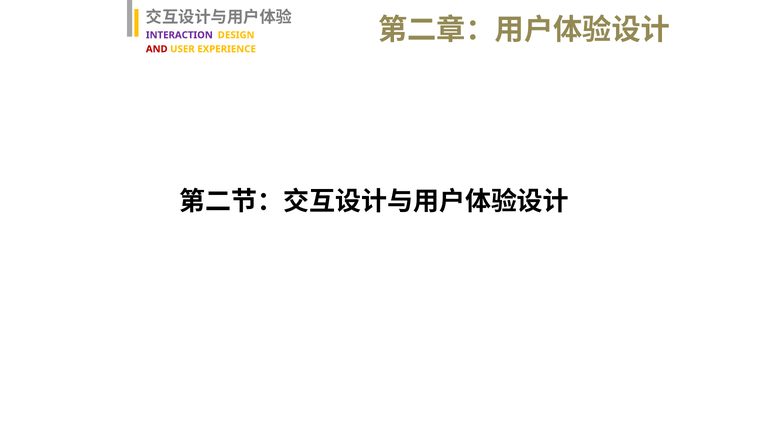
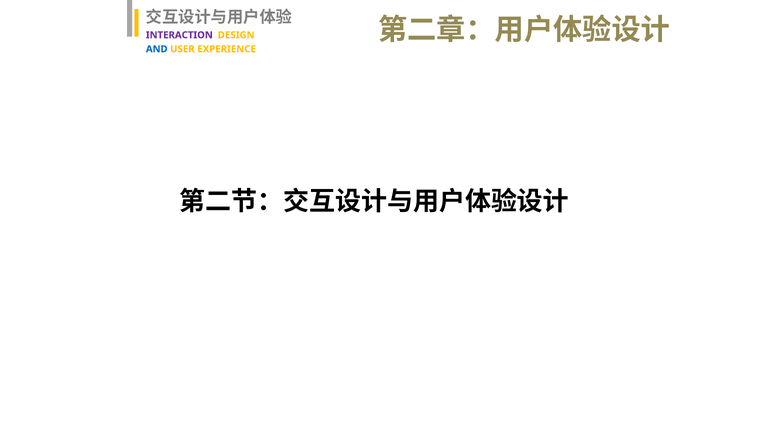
AND colour: red -> blue (157, 49)
